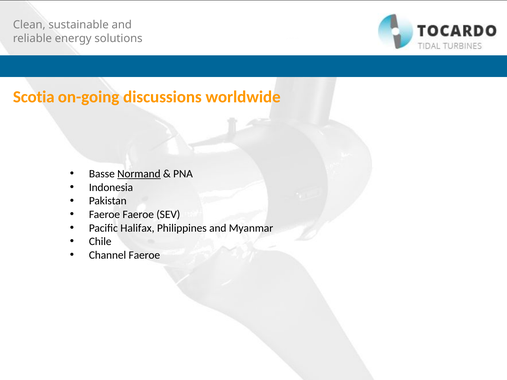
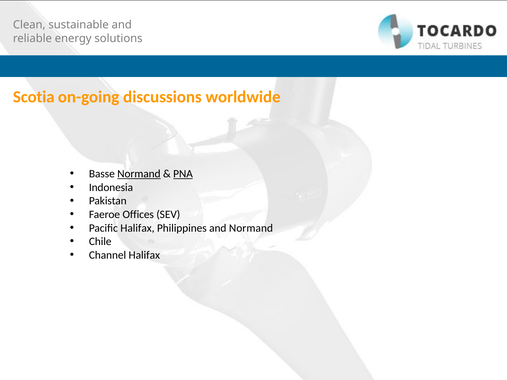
PNA underline: none -> present (183, 174)
Faeroe Faeroe: Faeroe -> Offices (138, 215)
and Myanmar: Myanmar -> Normand (251, 228)
Channel Faeroe: Faeroe -> Halifax (144, 255)
